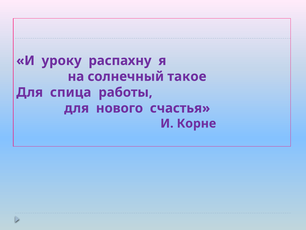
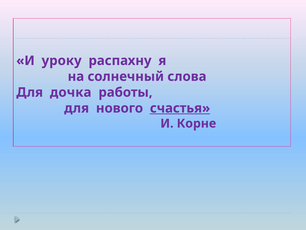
такое: такое -> слова (187, 76)
спица: спица -> дочка (71, 92)
счастья underline: none -> present (180, 108)
